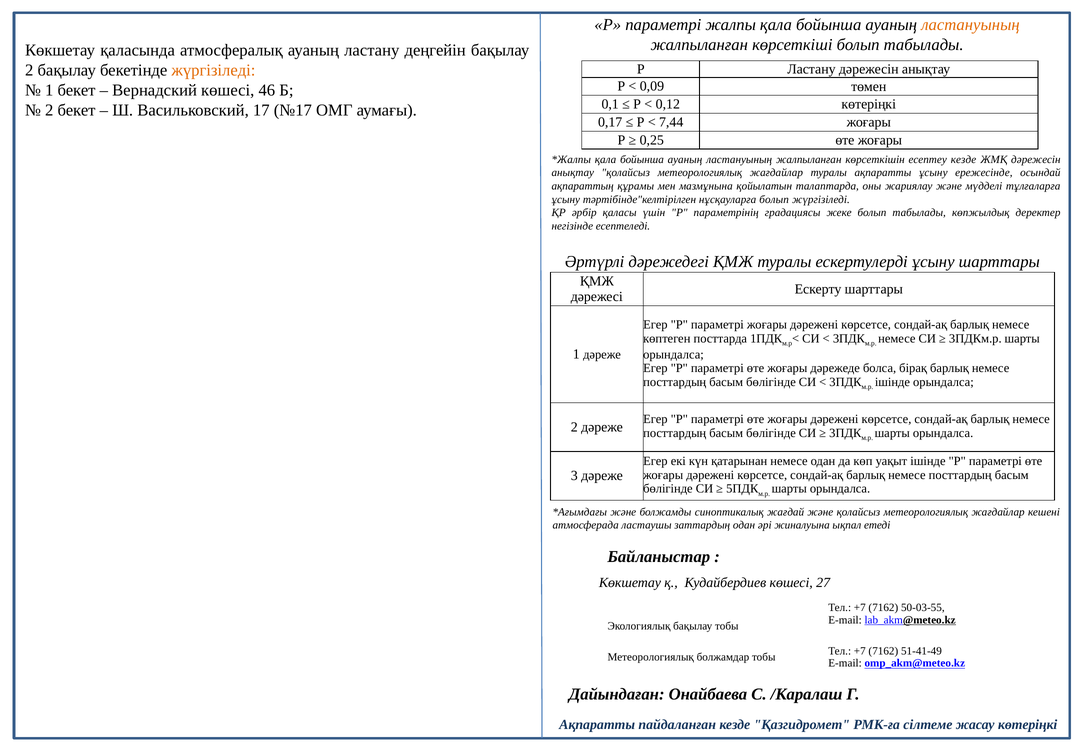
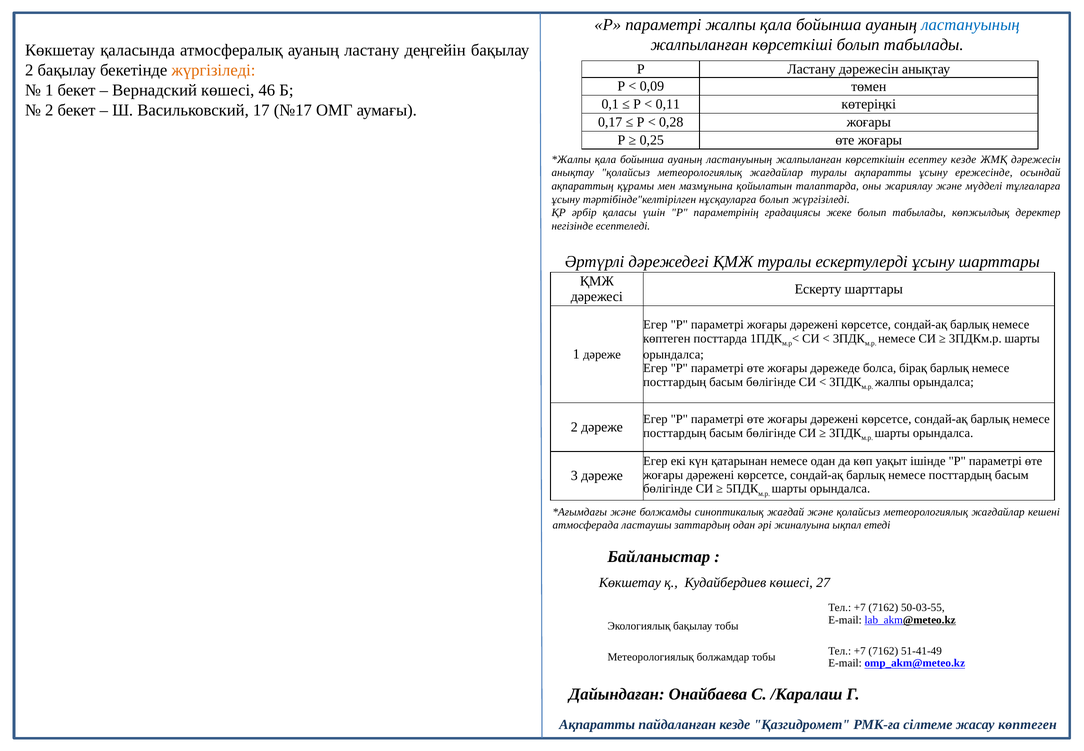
ластануының colour: orange -> blue (970, 25)
0,12: 0,12 -> 0,11 (668, 104)
7,44: 7,44 -> 0,28 (671, 122)
ішінде: ішінде -> жалпы (892, 382)
жасау көтеріңкі: көтеріңкі -> көптеген (1028, 724)
